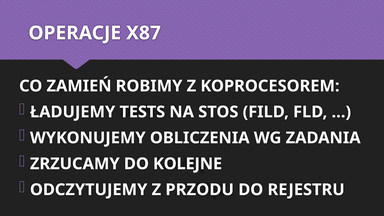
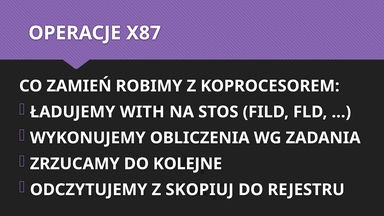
TESTS: TESTS -> WITH (142, 112)
PRZODU: PRZODU -> SKOPIUJ (200, 190)
